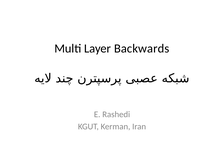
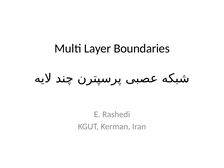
Backwards: Backwards -> Boundaries (142, 48)
